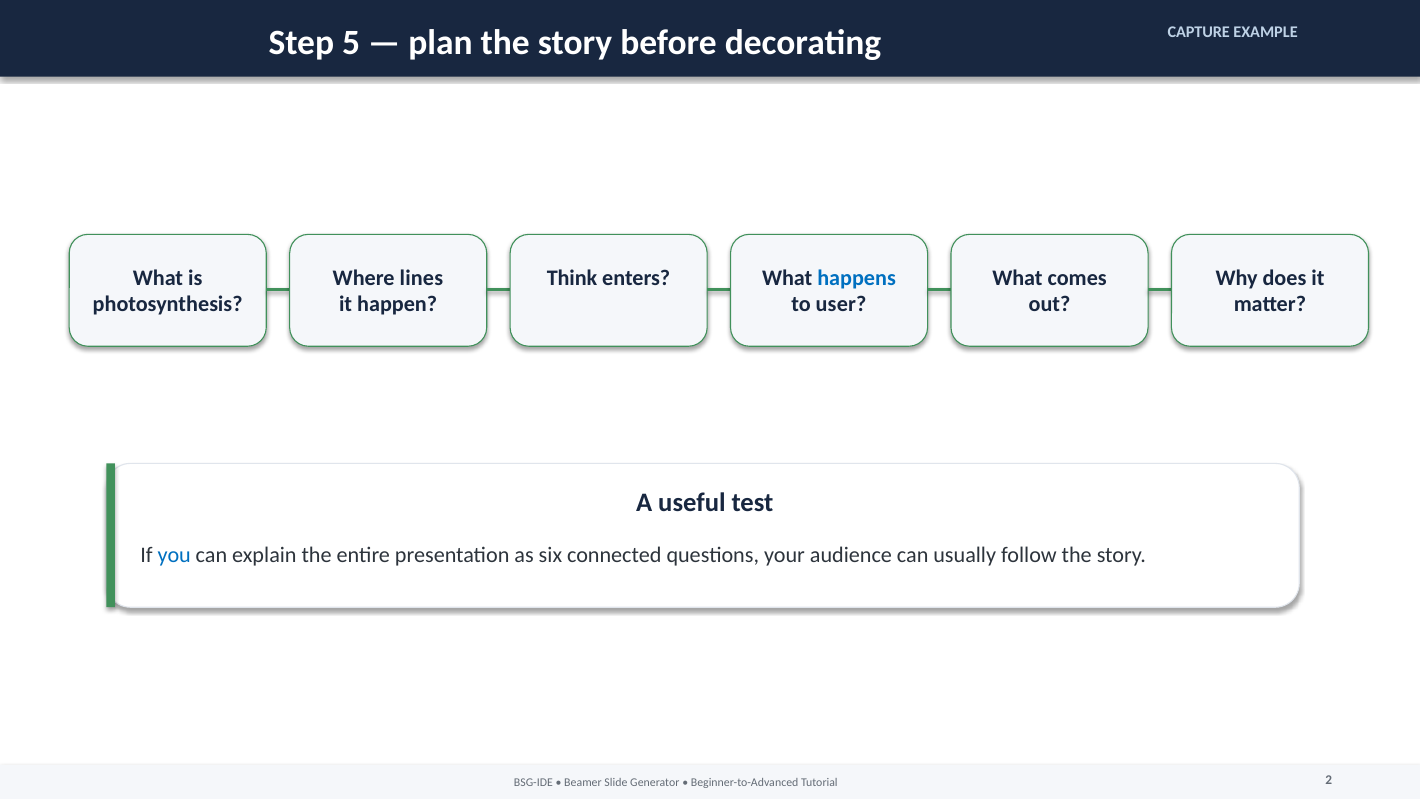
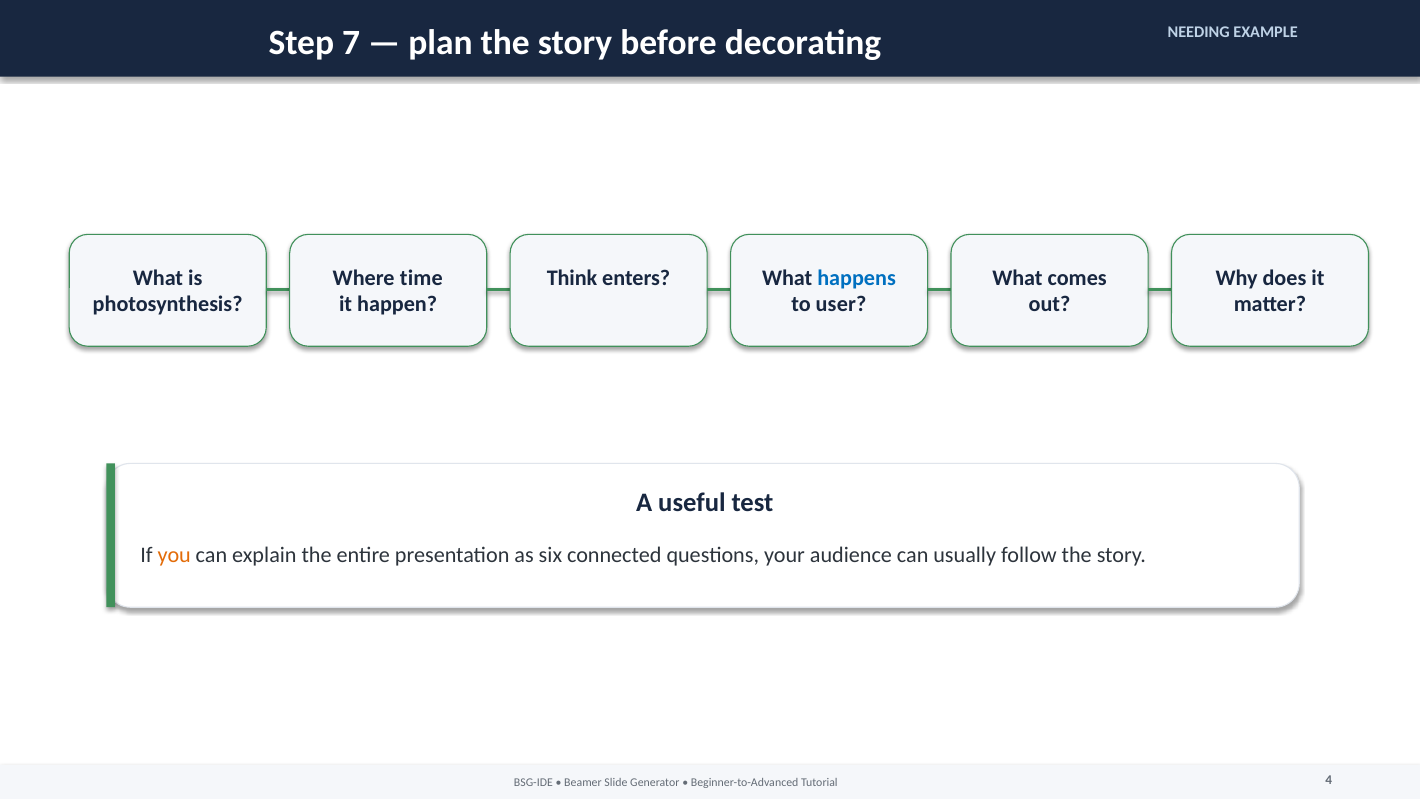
5: 5 -> 7 (351, 43)
CAPTURE: CAPTURE -> NEEDING (1199, 32)
lines: lines -> time (421, 278)
you colour: blue -> orange (174, 555)
2: 2 -> 4 (1329, 780)
